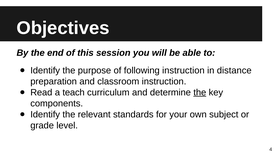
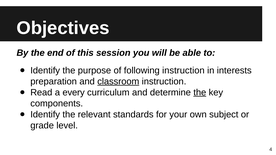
distance: distance -> interests (234, 70)
classroom underline: none -> present (118, 82)
teach: teach -> every (74, 93)
